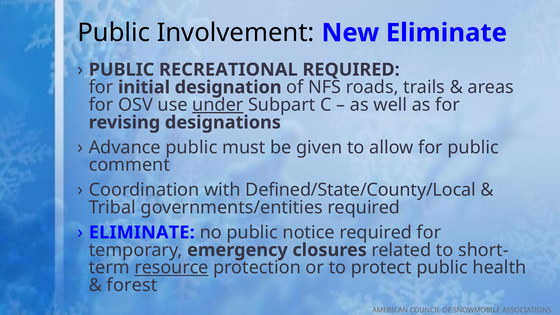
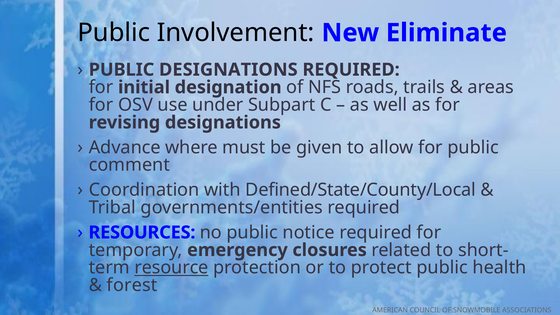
PUBLIC RECREATIONAL: RECREATIONAL -> DESIGNATIONS (228, 70)
under underline: present -> none (218, 105)
Advance public: public -> where (192, 147)
ELIMINATE: ELIMINATE -> RESOURCES (142, 233)
